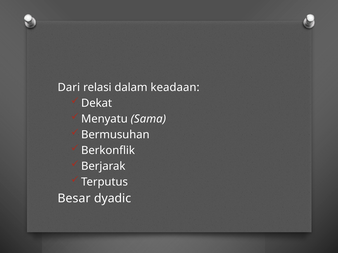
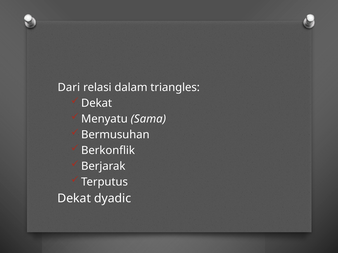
keadaan: keadaan -> triangles (175, 88)
Besar: Besar -> Dekat (74, 199)
